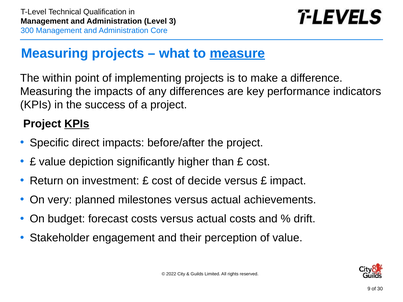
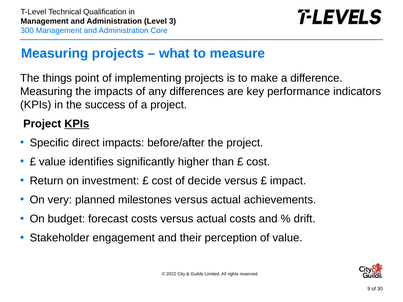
measure underline: present -> none (237, 53)
within: within -> things (57, 78)
depiction: depiction -> identifies (91, 162)
